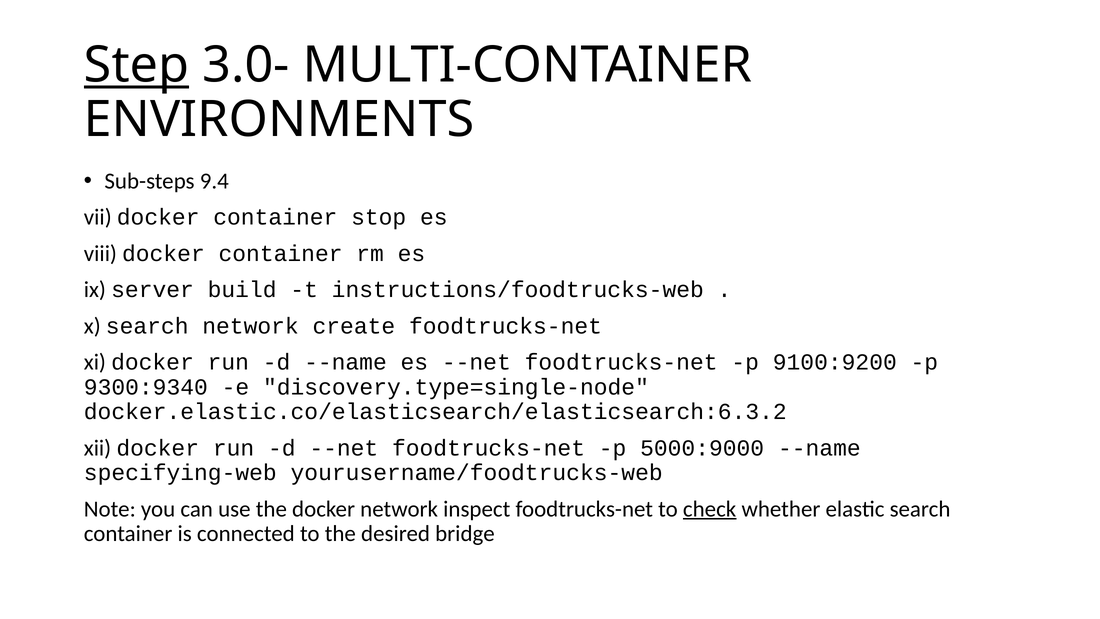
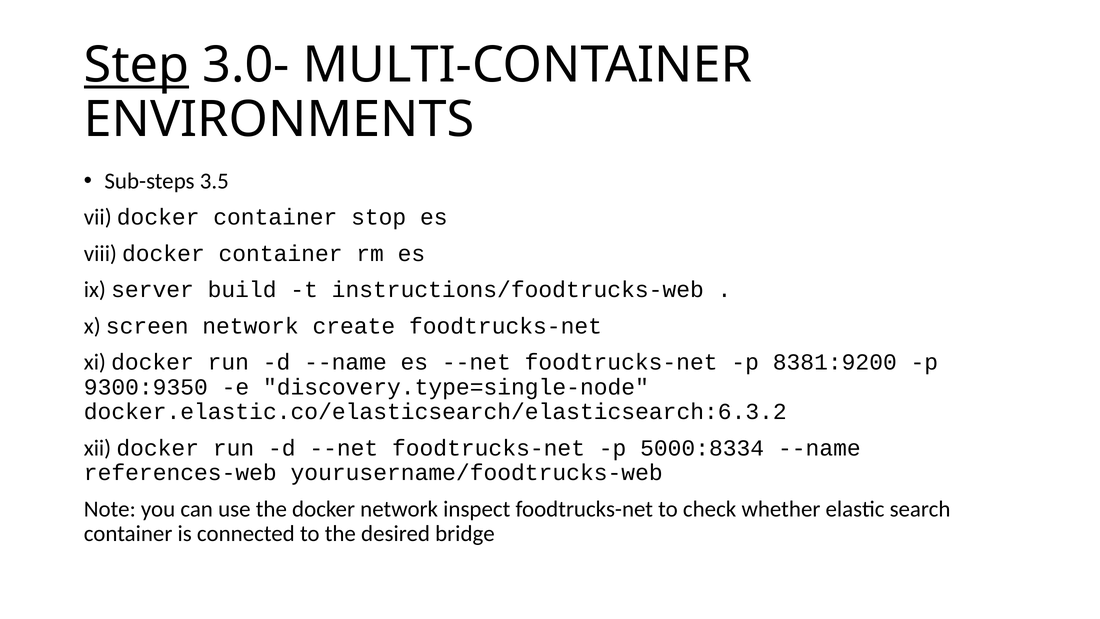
9.4: 9.4 -> 3.5 (214, 181)
x search: search -> screen (147, 326)
9100:9200: 9100:9200 -> 8381:9200 (835, 362)
9300:9340: 9300:9340 -> 9300:9350 (146, 387)
5000:9000: 5000:9000 -> 5000:8334 (702, 448)
specifying-web: specifying-web -> references-web (180, 473)
check underline: present -> none (710, 509)
